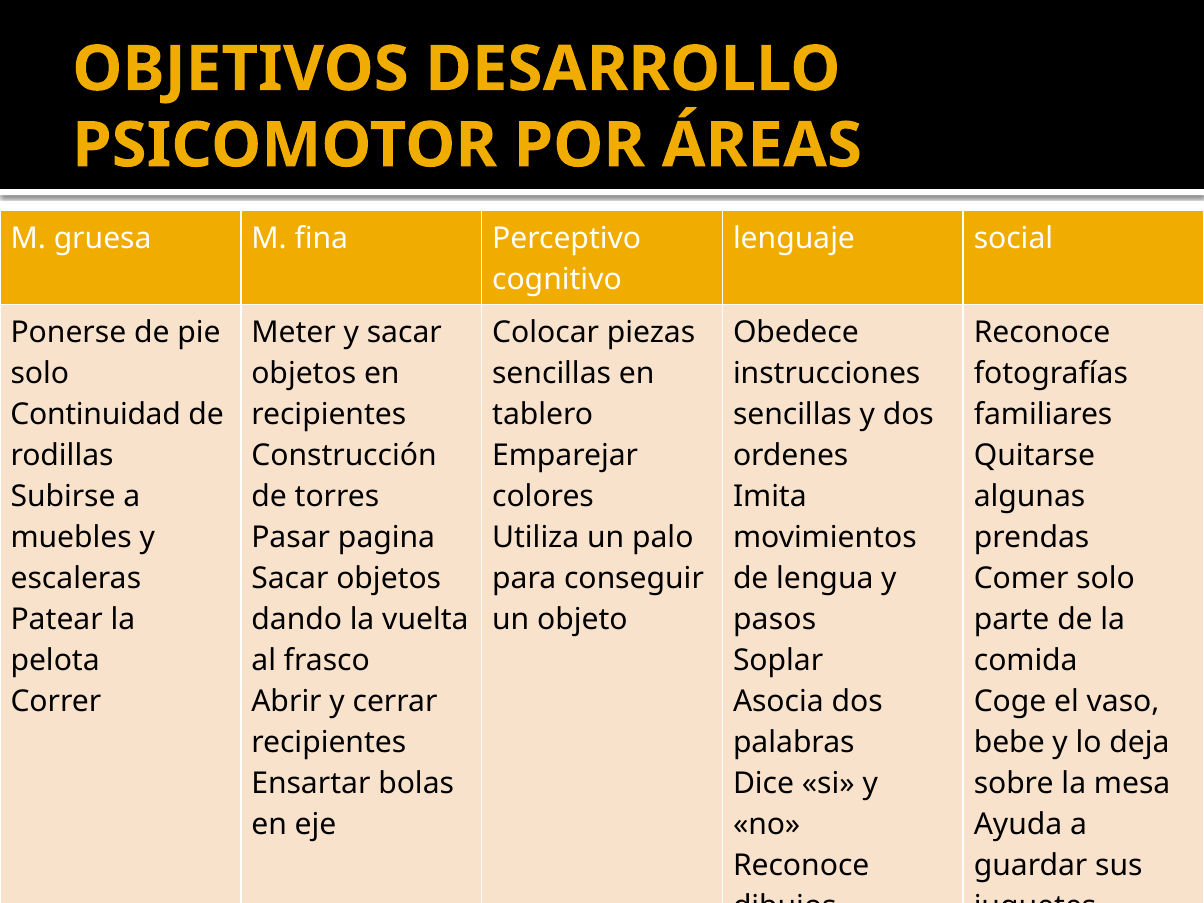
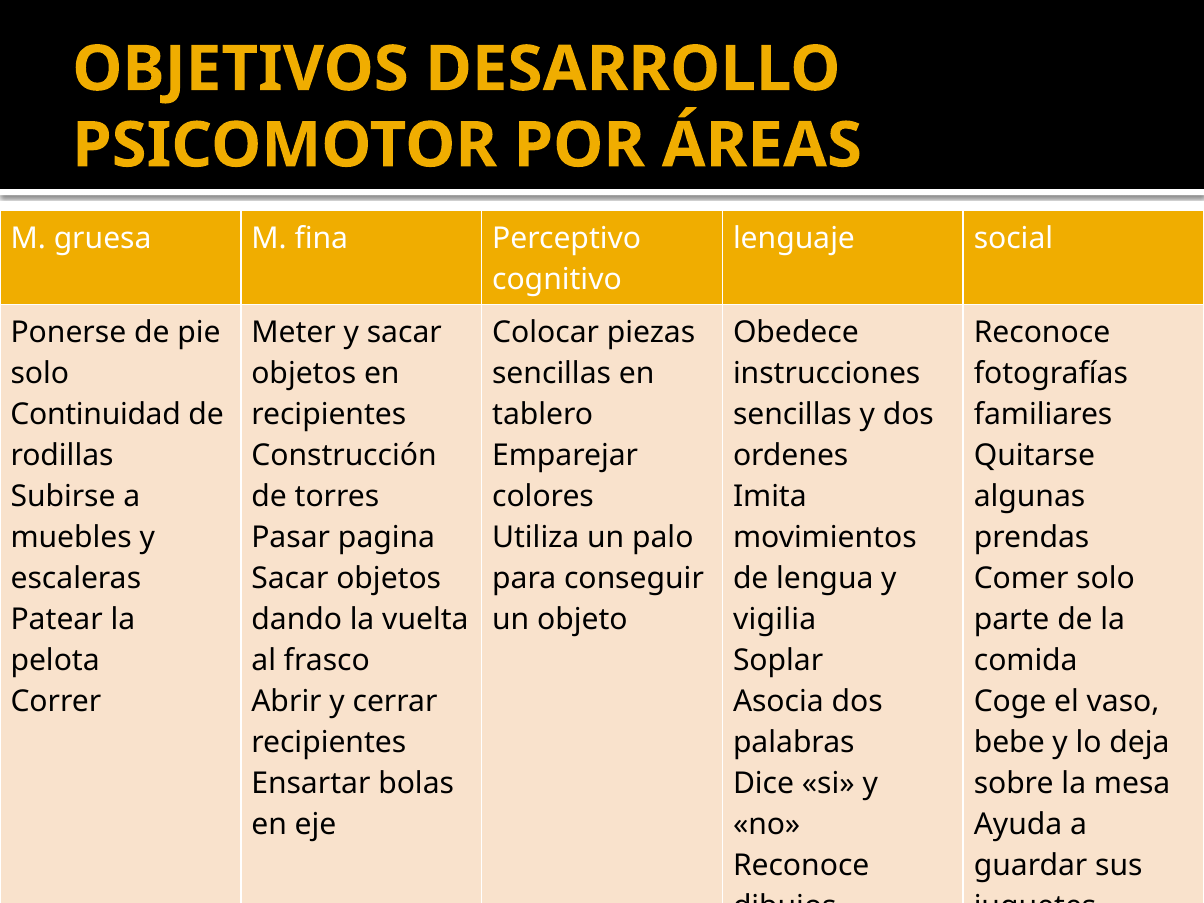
pasos: pasos -> vigilia (775, 620)
